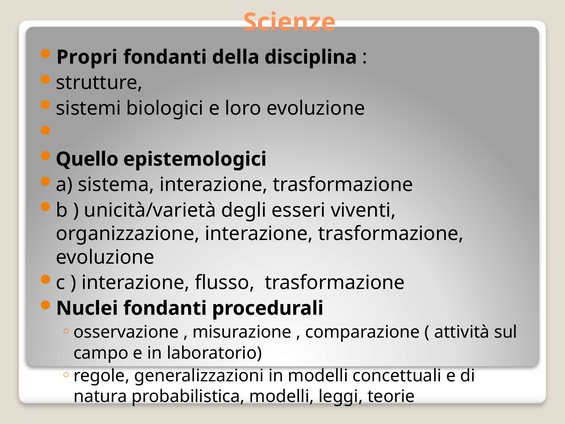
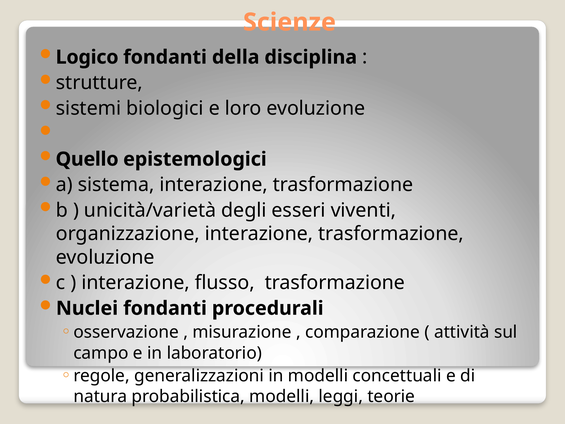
Propri: Propri -> Logico (87, 57)
